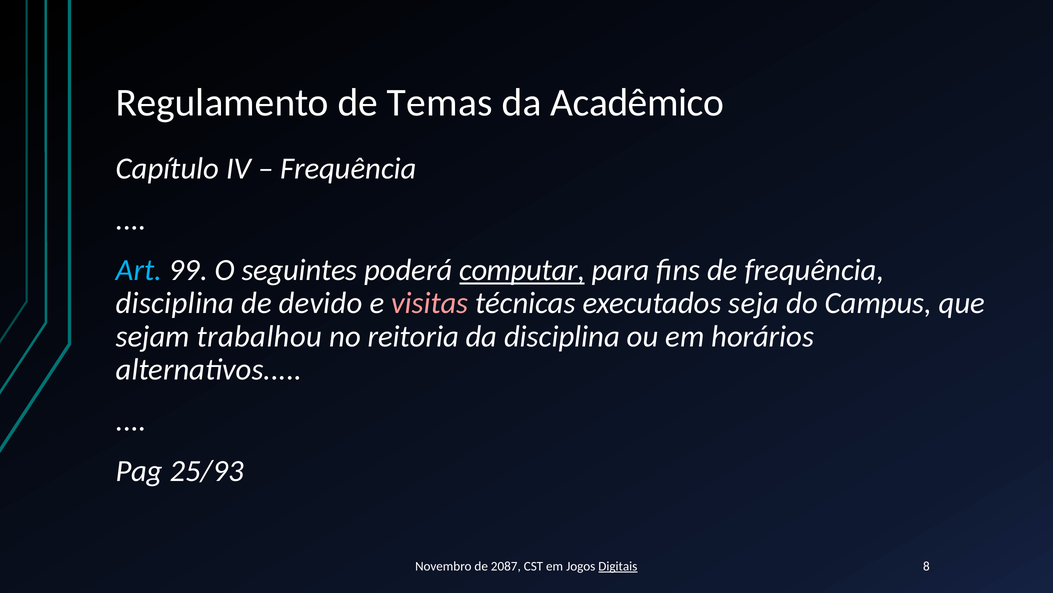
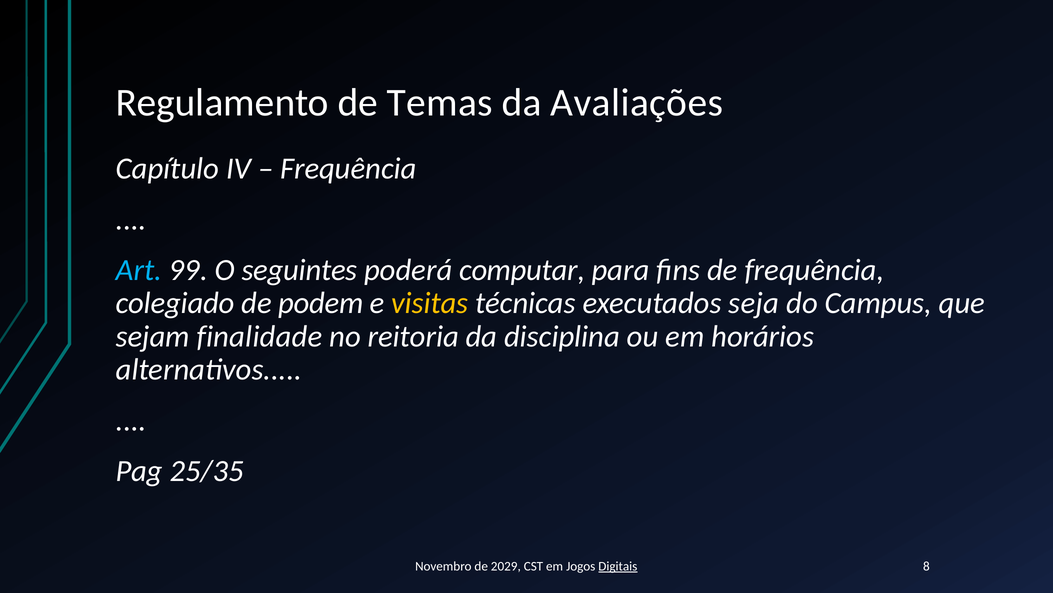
Acadêmico: Acadêmico -> Avaliações (637, 103)
computar underline: present -> none (522, 270)
disciplina: disciplina -> colegiado (175, 303)
devido: devido -> podem (321, 303)
visitas colour: pink -> yellow (430, 303)
trabalhou: trabalhou -> finalidade (259, 336)
25/93: 25/93 -> 25/35 (207, 471)
2087: 2087 -> 2029 (506, 566)
